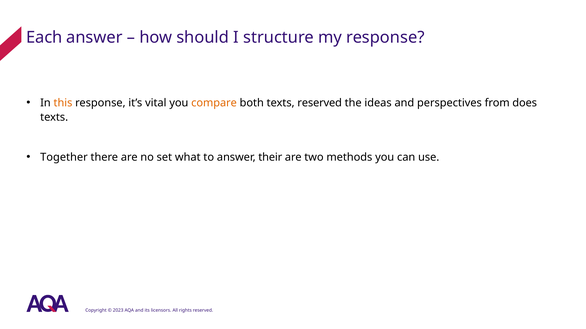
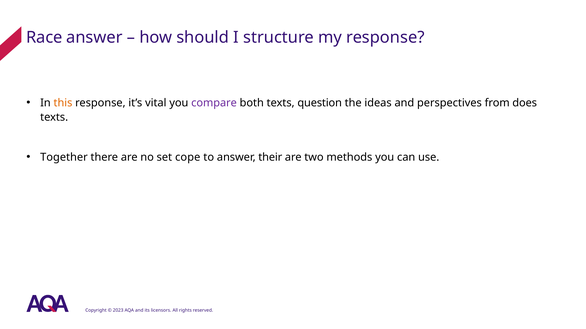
Each: Each -> Race (44, 37)
compare colour: orange -> purple (214, 103)
texts reserved: reserved -> question (320, 103)
what: what -> cope (188, 158)
